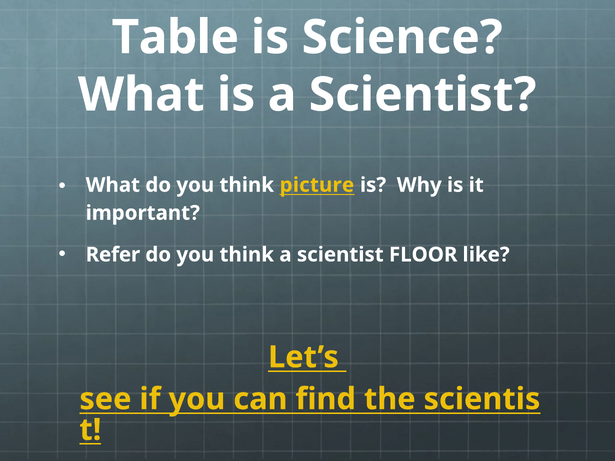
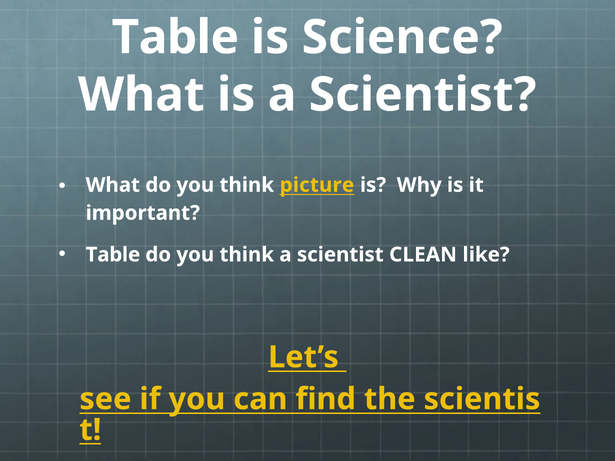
Refer: Refer -> Table (113, 255)
FLOOR: FLOOR -> CLEAN (423, 255)
